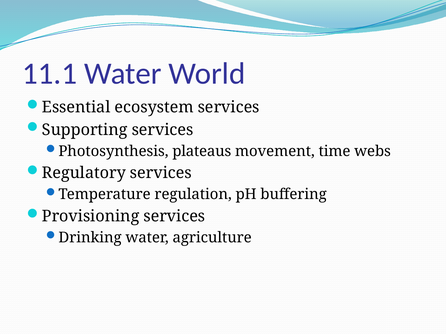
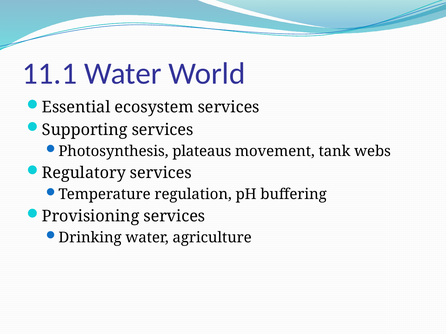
time: time -> tank (335, 151)
